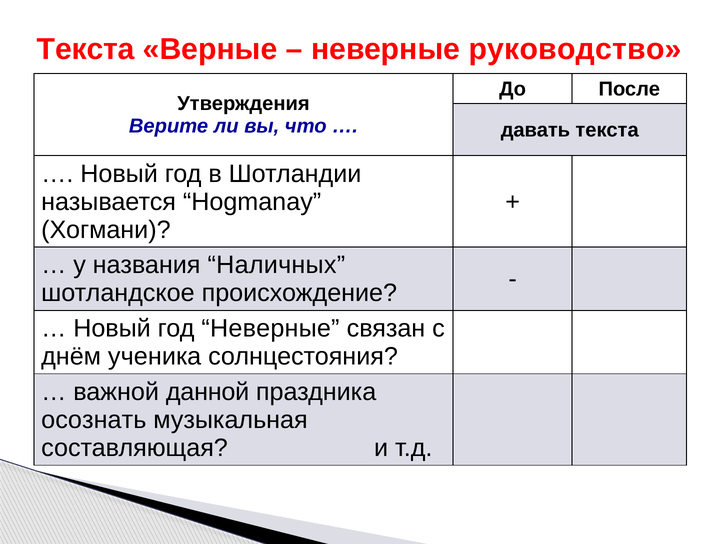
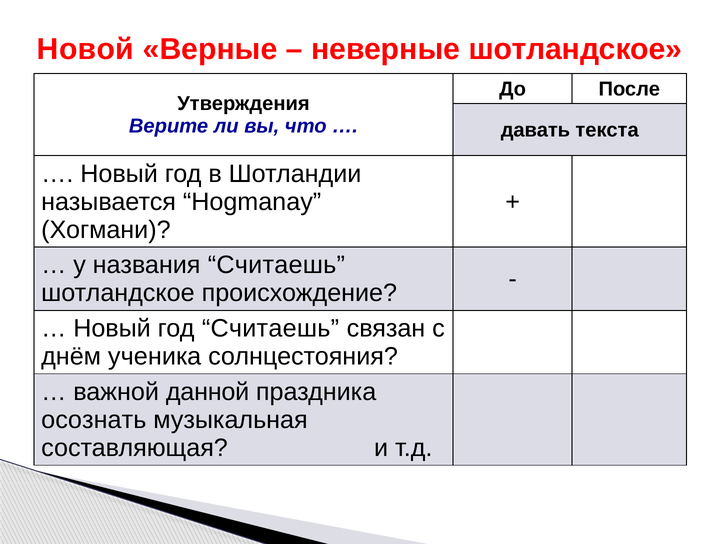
Текста: Текста -> Новой (85, 49)
неверные руководство: руководство -> шотландское (575, 49)
названия Наличных: Наличных -> Считаешь (276, 265)
год Неверные: Неверные -> Считаешь (270, 328)
